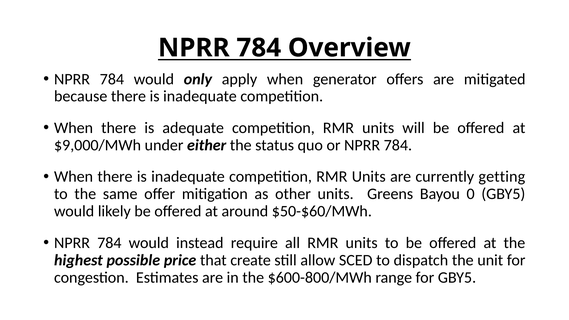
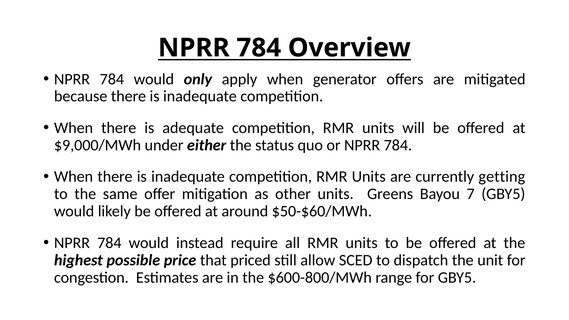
0: 0 -> 7 (471, 194)
create: create -> priced (251, 260)
